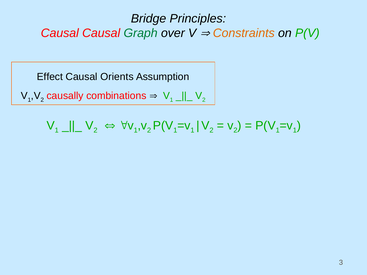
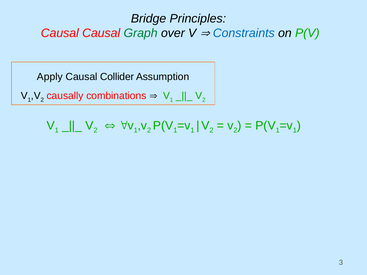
Constraints colour: orange -> blue (244, 33)
Effect: Effect -> Apply (50, 77)
Orients: Orients -> Collider (117, 77)
